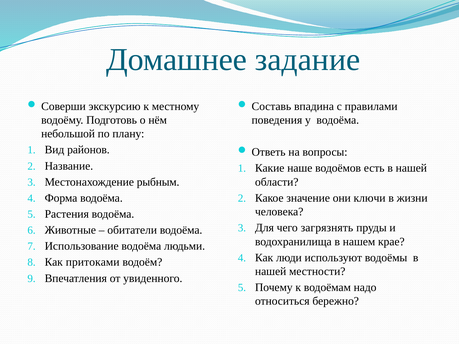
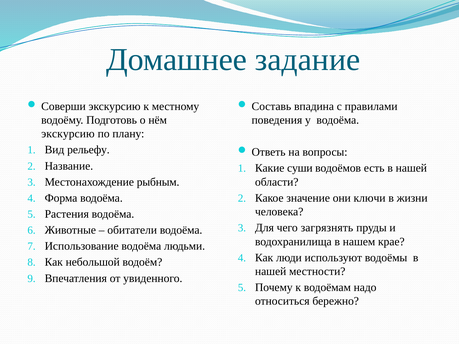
небольшой: небольшой -> экскурсию (68, 134)
районов: районов -> рельефу (88, 150)
наше: наше -> суши (300, 168)
притоками: притоками -> небольшой (93, 262)
